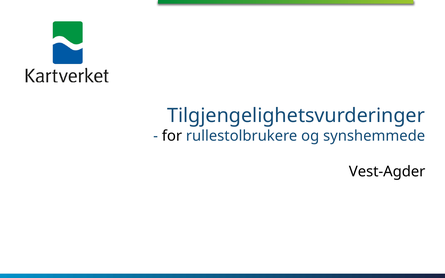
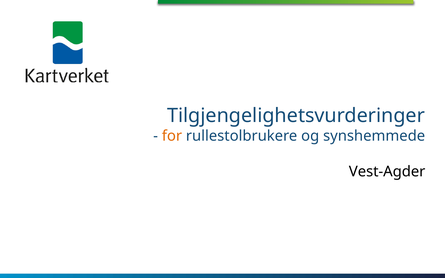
for colour: black -> orange (172, 136)
